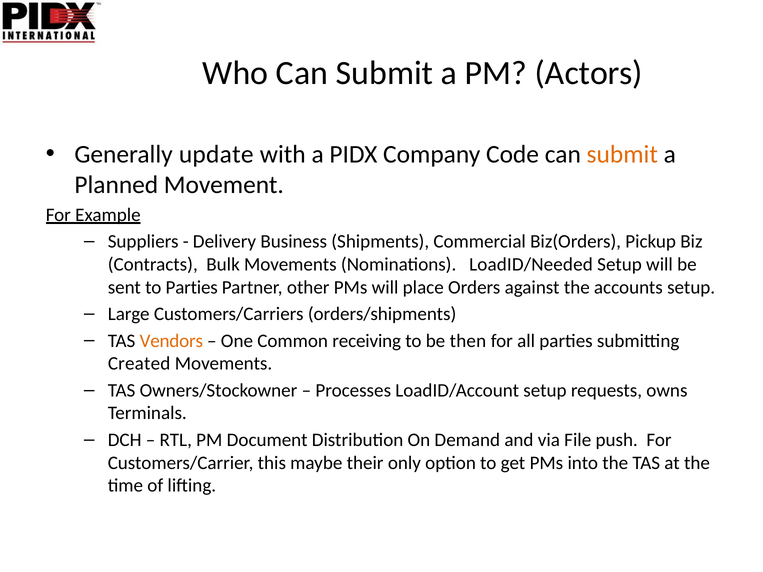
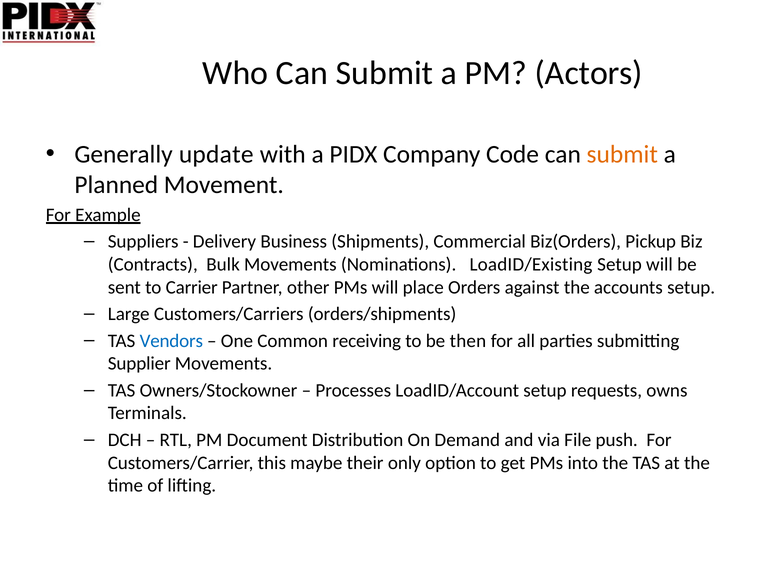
LoadID/Needed: LoadID/Needed -> LoadID/Existing (531, 265)
to Parties: Parties -> Carrier (192, 287)
Vendors colour: orange -> blue (171, 341)
Created: Created -> Supplier (139, 364)
